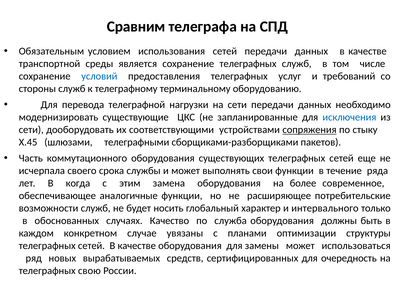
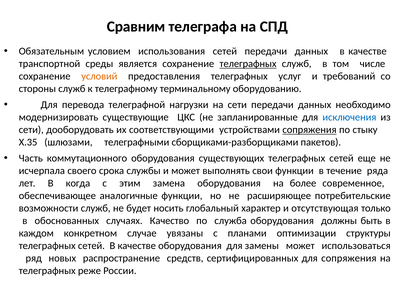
телеграфных underline: none -> present (248, 64)
условий colour: blue -> orange (99, 76)
X.45: X.45 -> X.35 (28, 142)
интервального: интервального -> отсутствующая (325, 208)
вырабатываемых: вырабатываемых -> распространение (121, 258)
для очередность: очередность -> сопряжения (349, 258)
свою: свою -> реже (89, 271)
